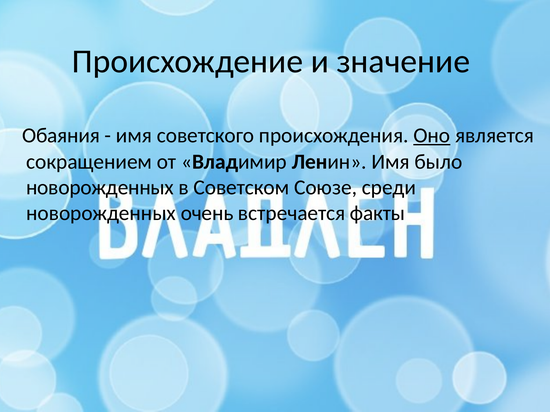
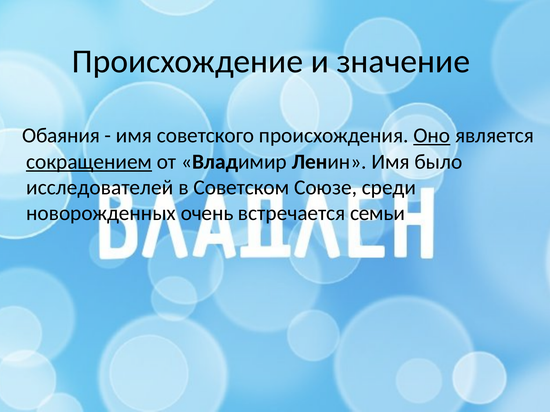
сокращением underline: none -> present (89, 162)
новорожденных: новорожденных -> исследователей (100, 188)
факты: факты -> семьи (378, 213)
